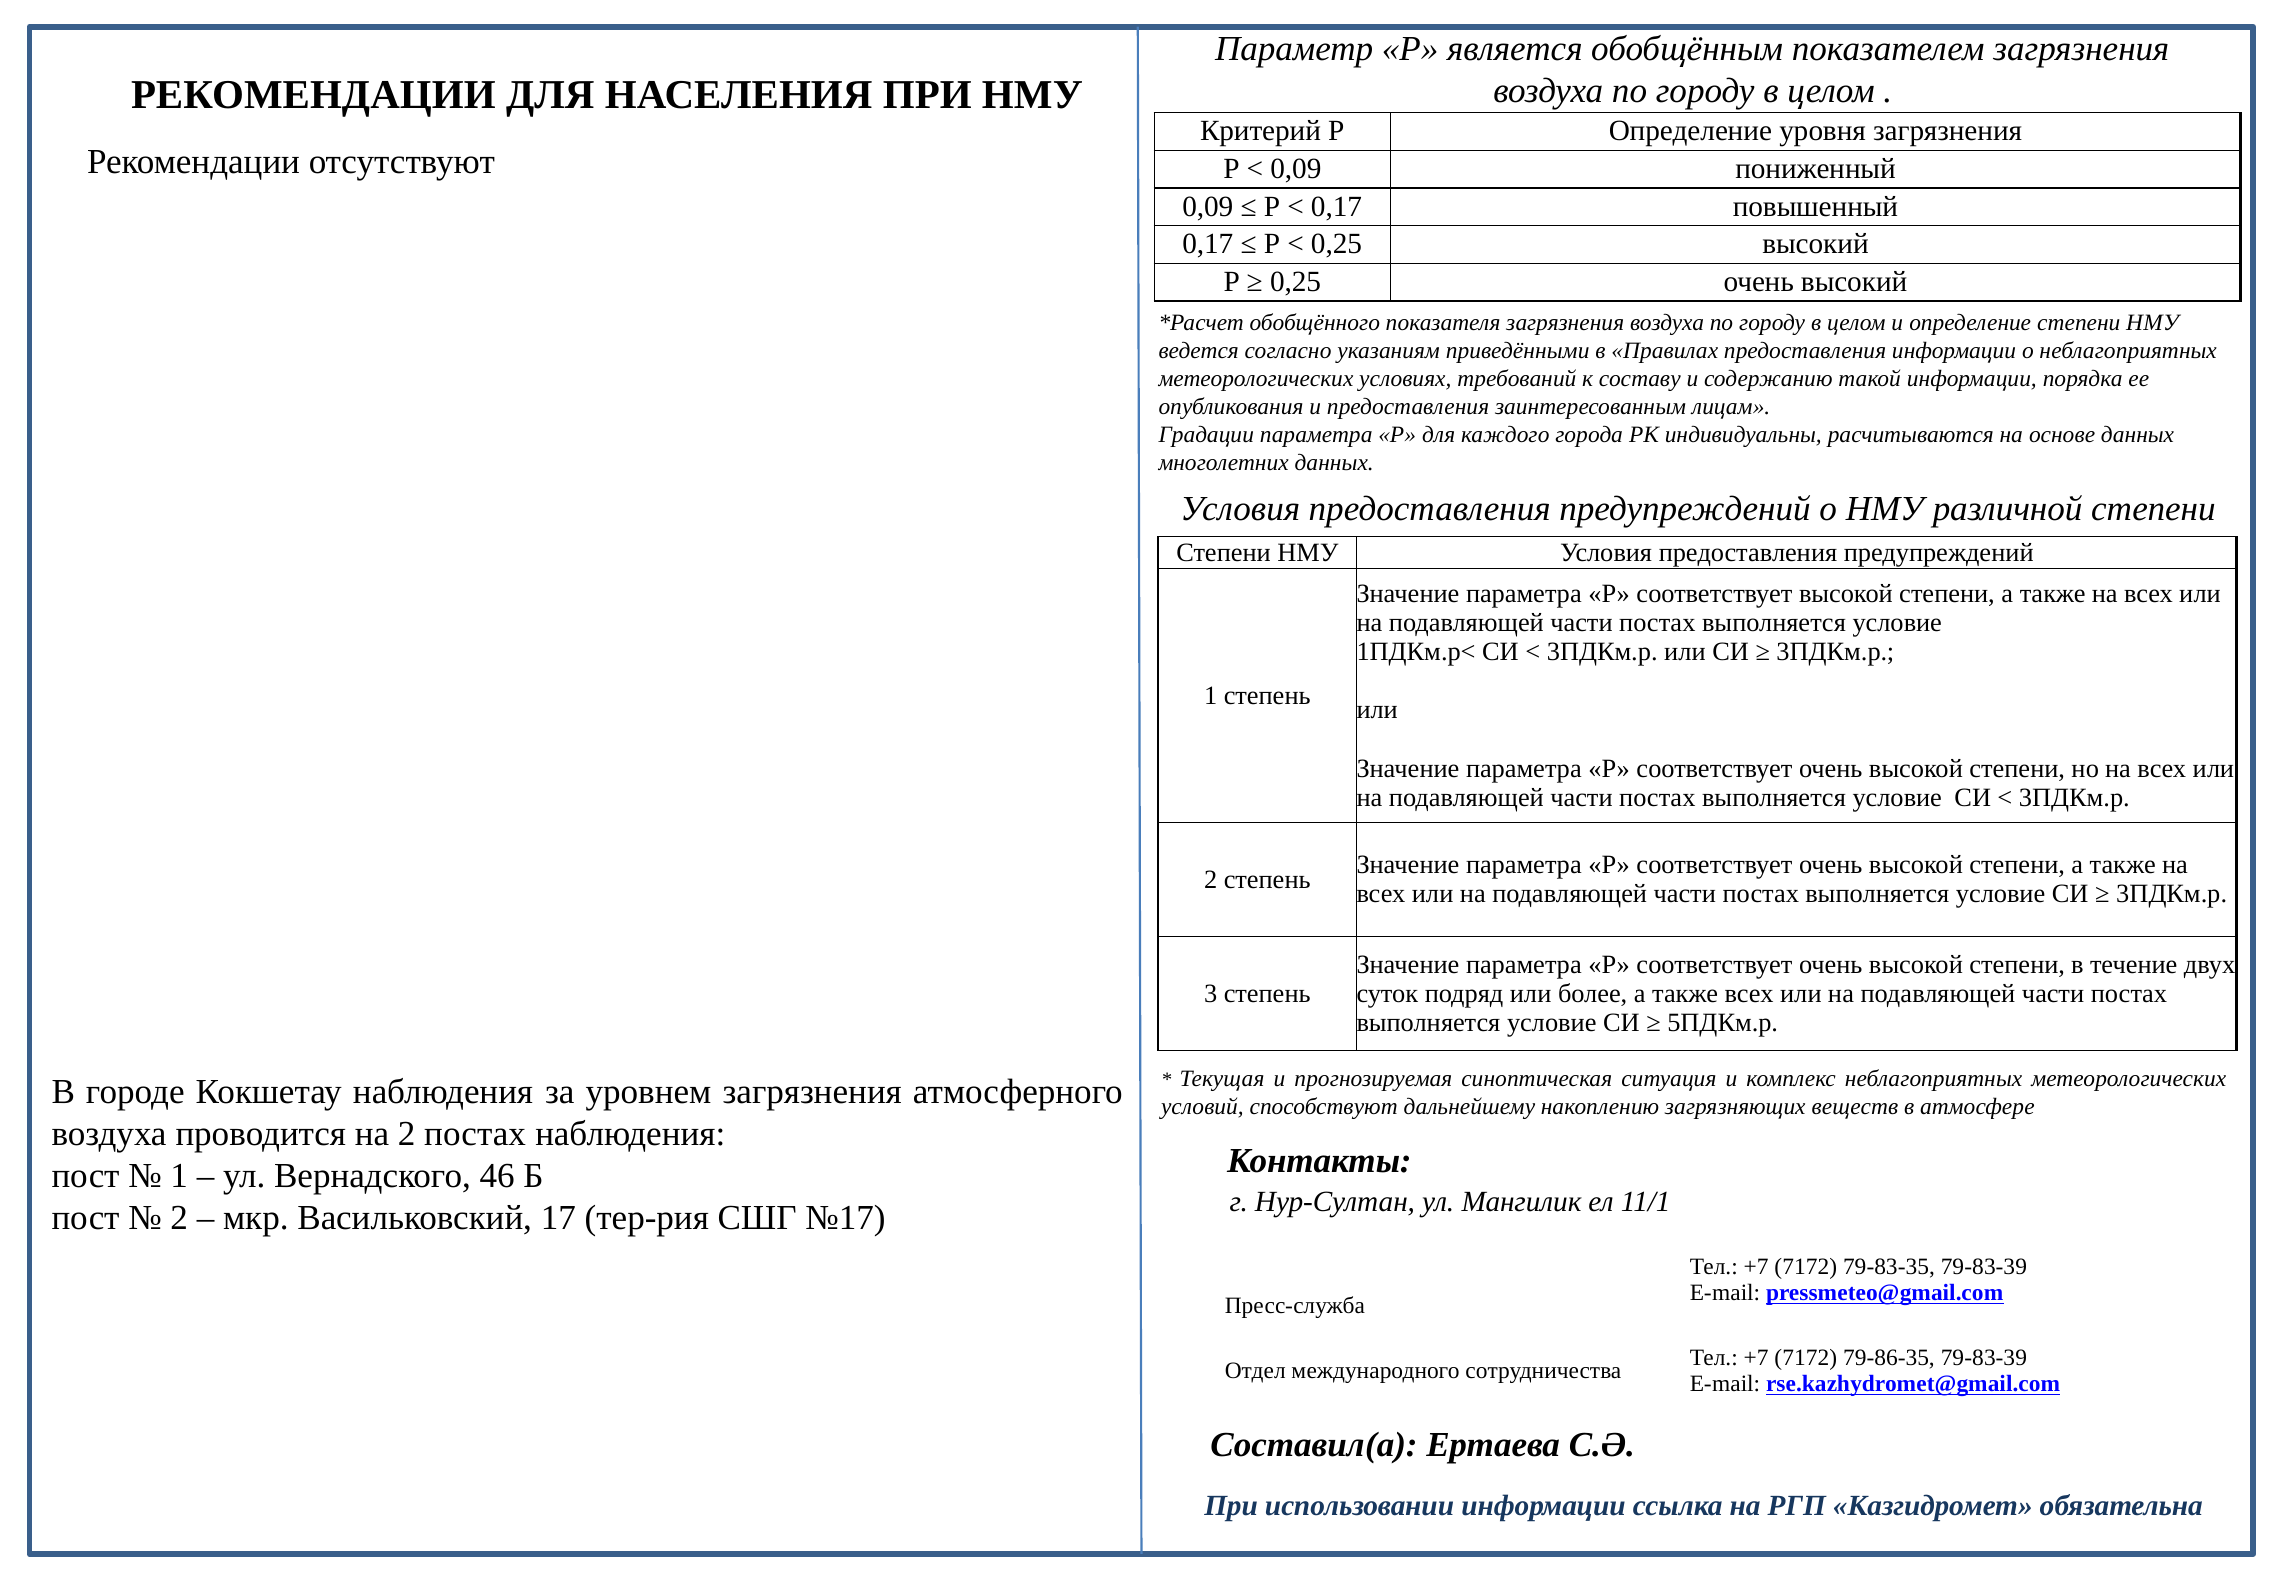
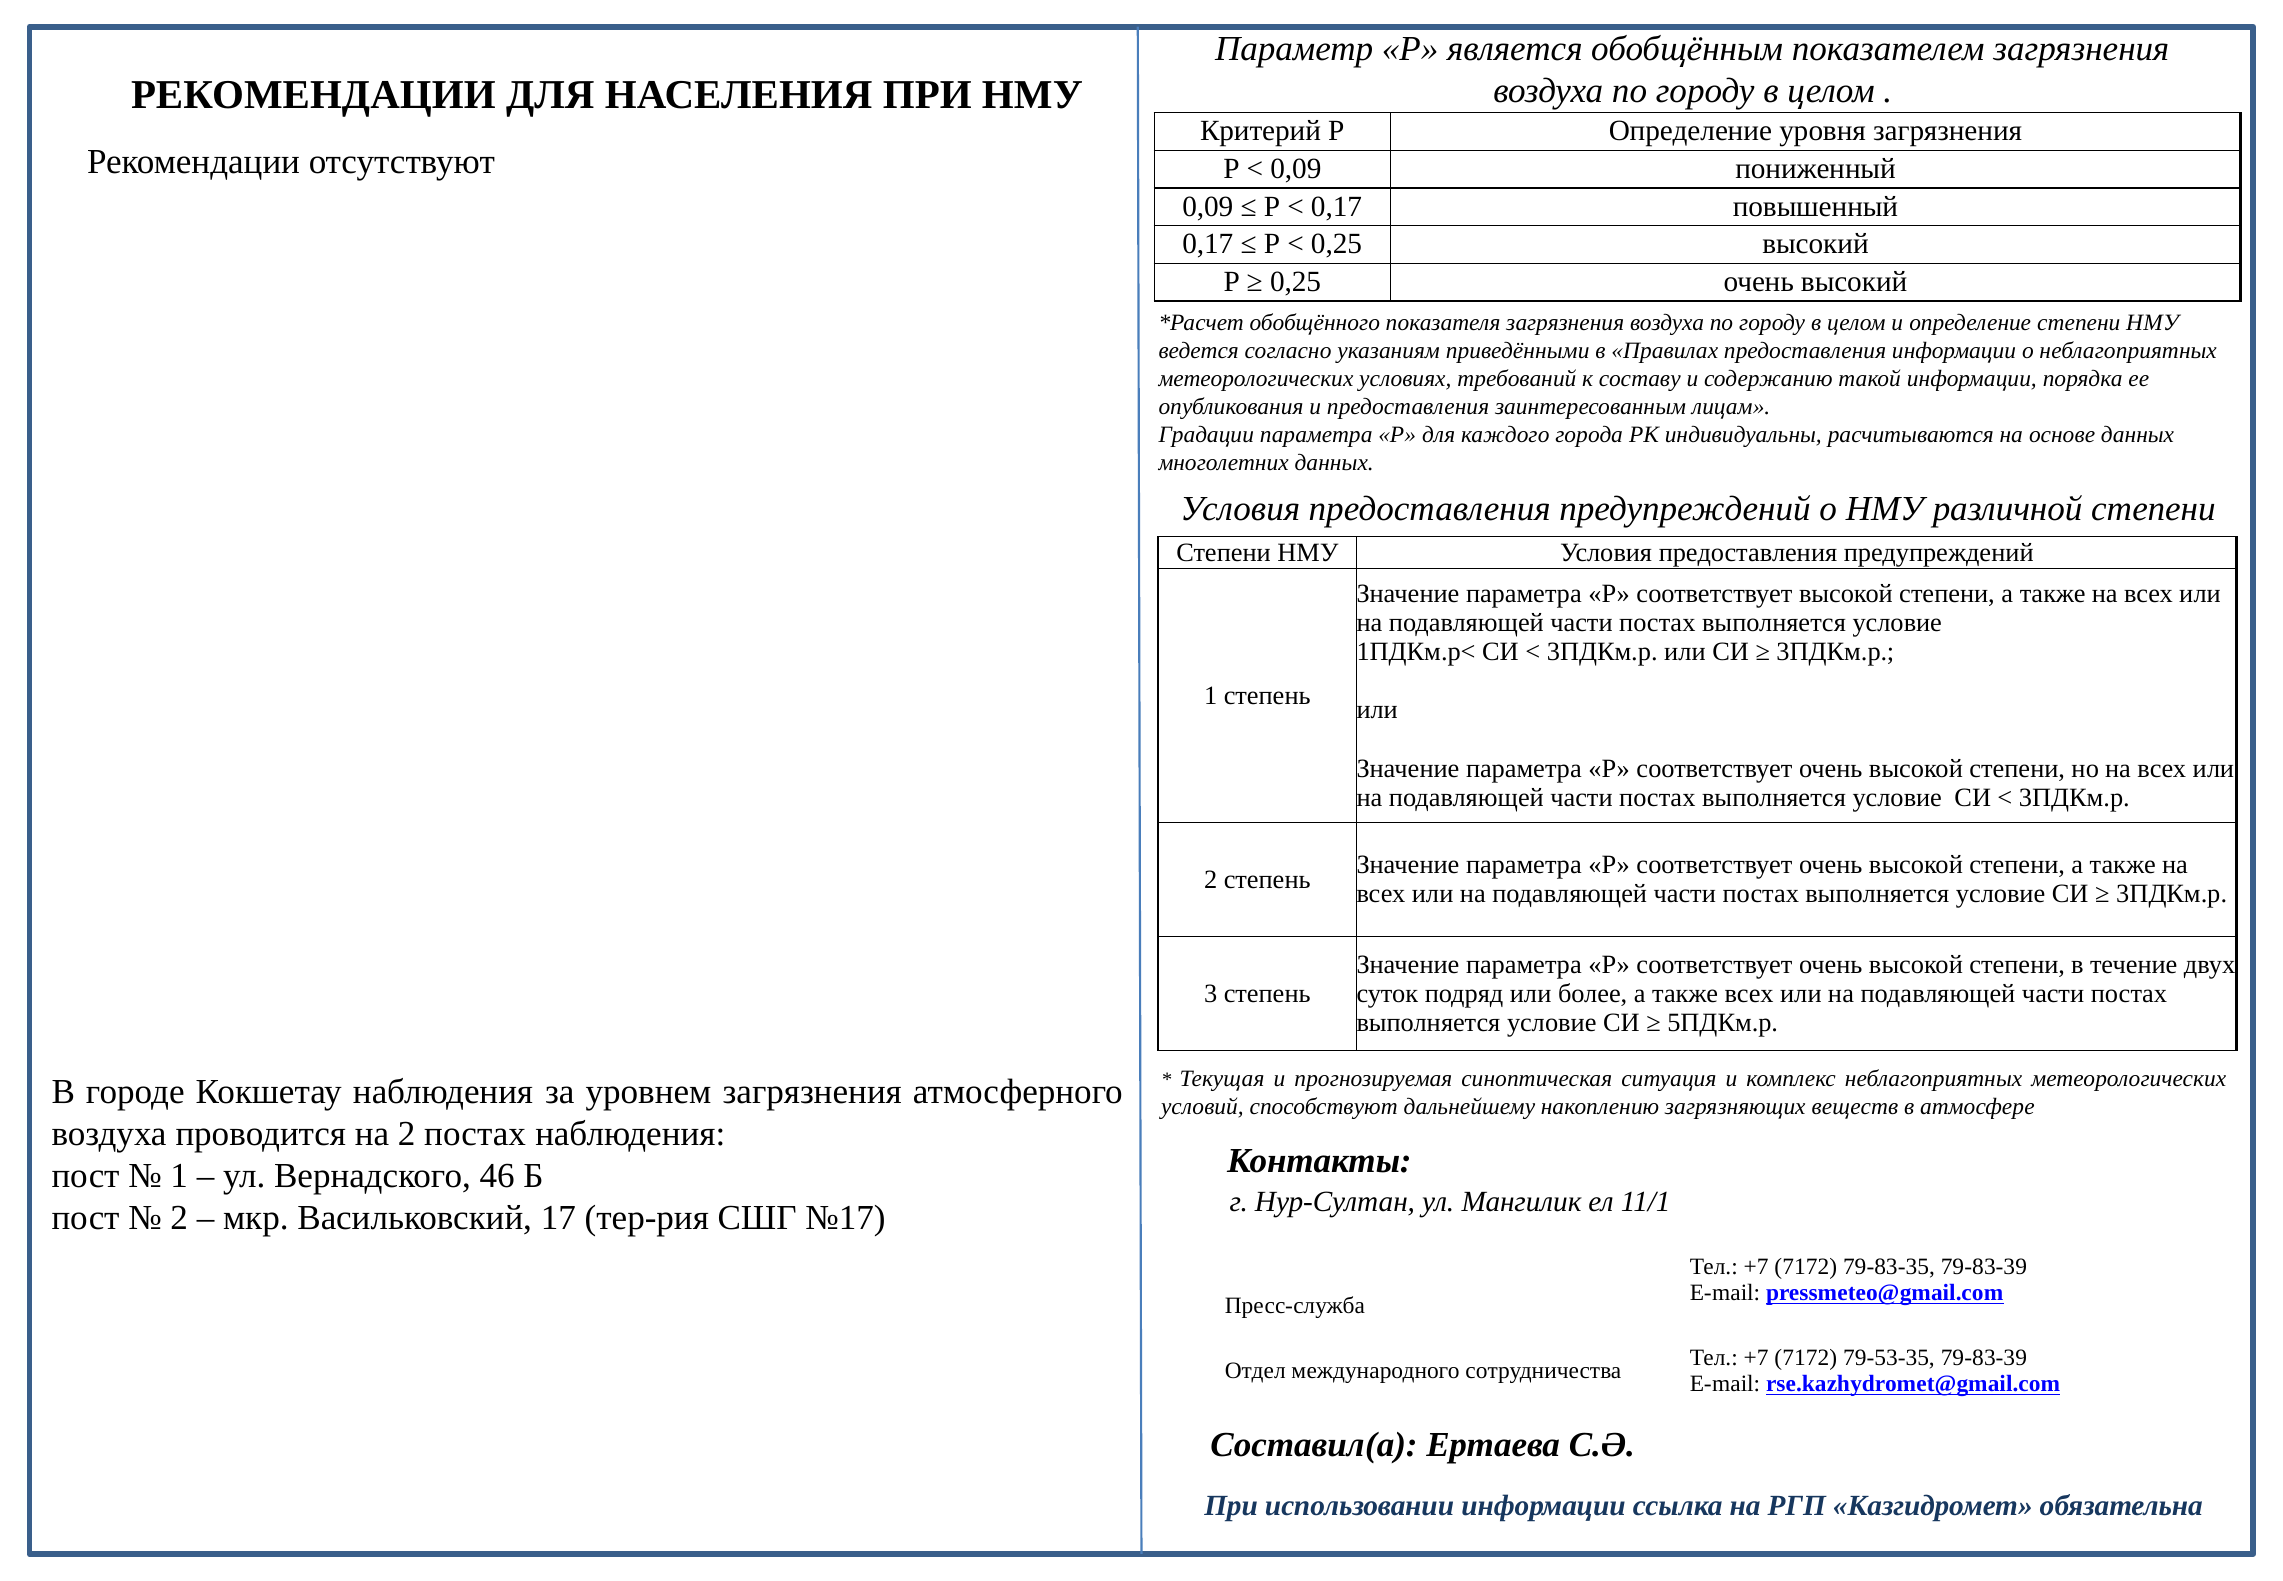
79-86-35: 79-86-35 -> 79-53-35 (1889, 1358)
